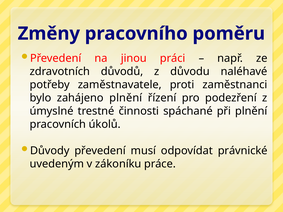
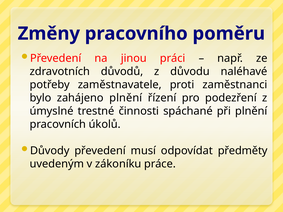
právnické: právnické -> předměty (243, 151)
